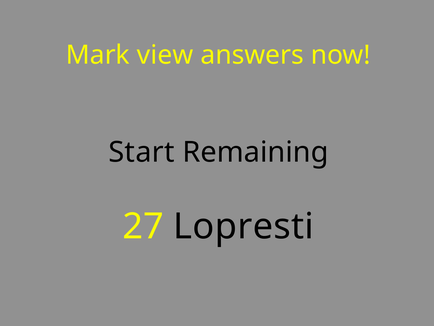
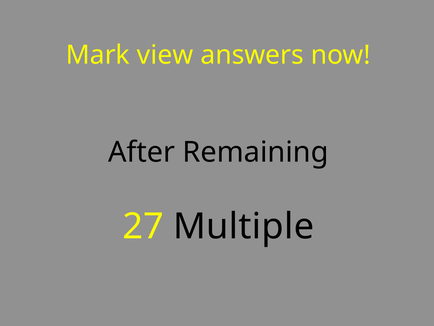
Start: Start -> After (142, 152)
Lopresti: Lopresti -> Multiple (244, 226)
